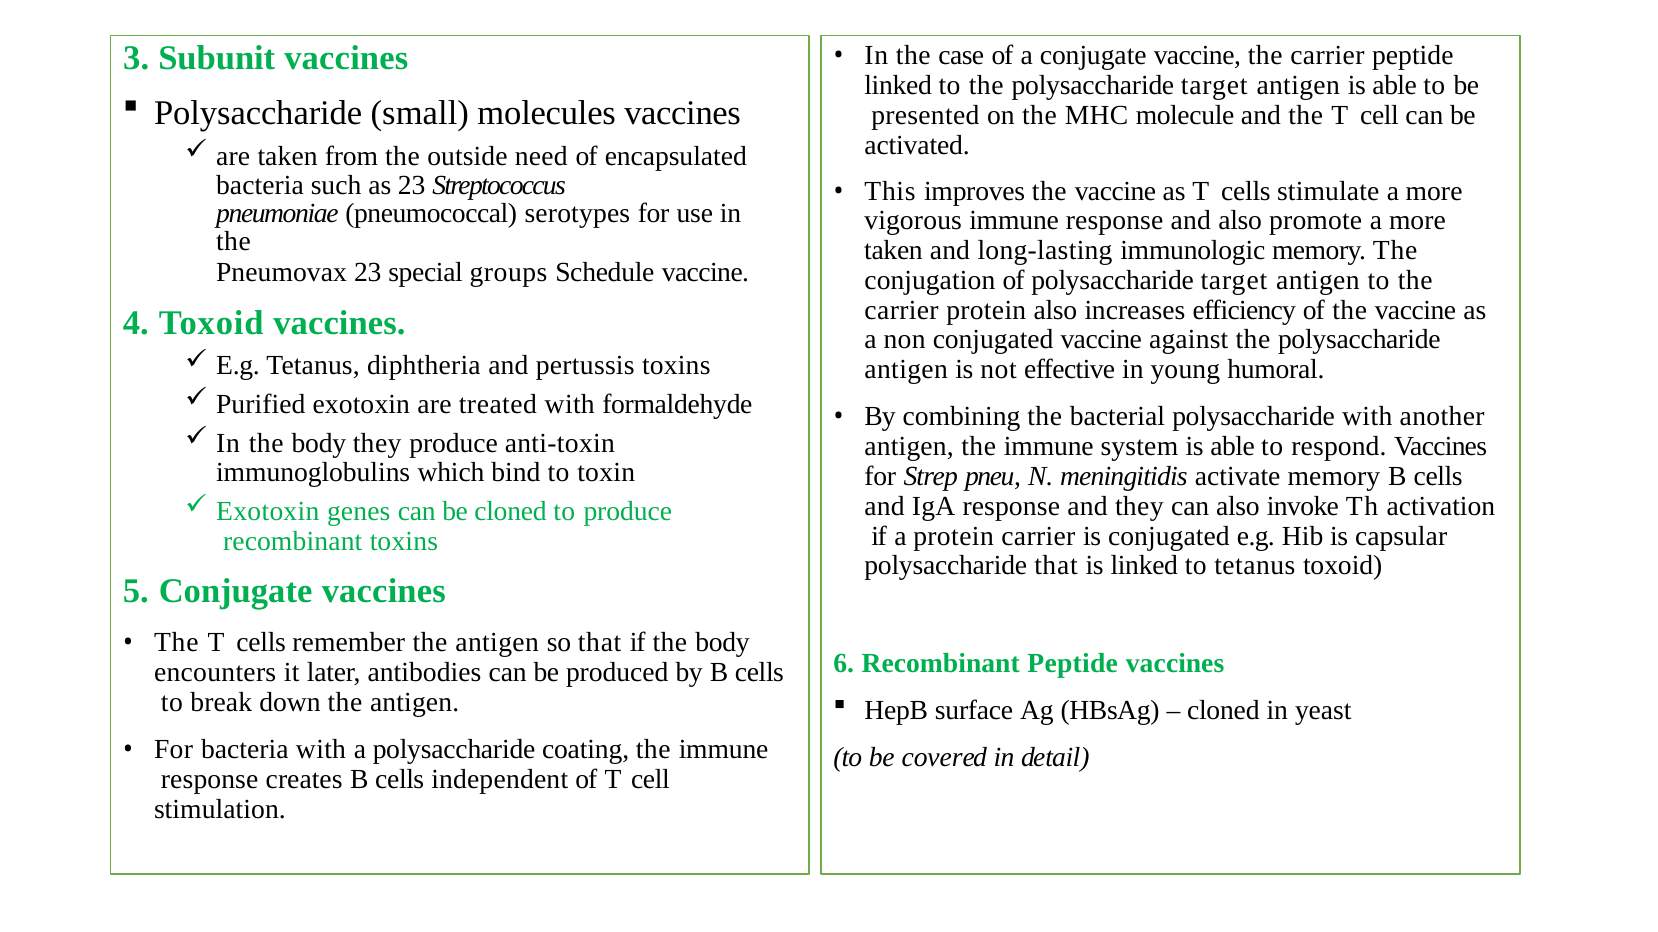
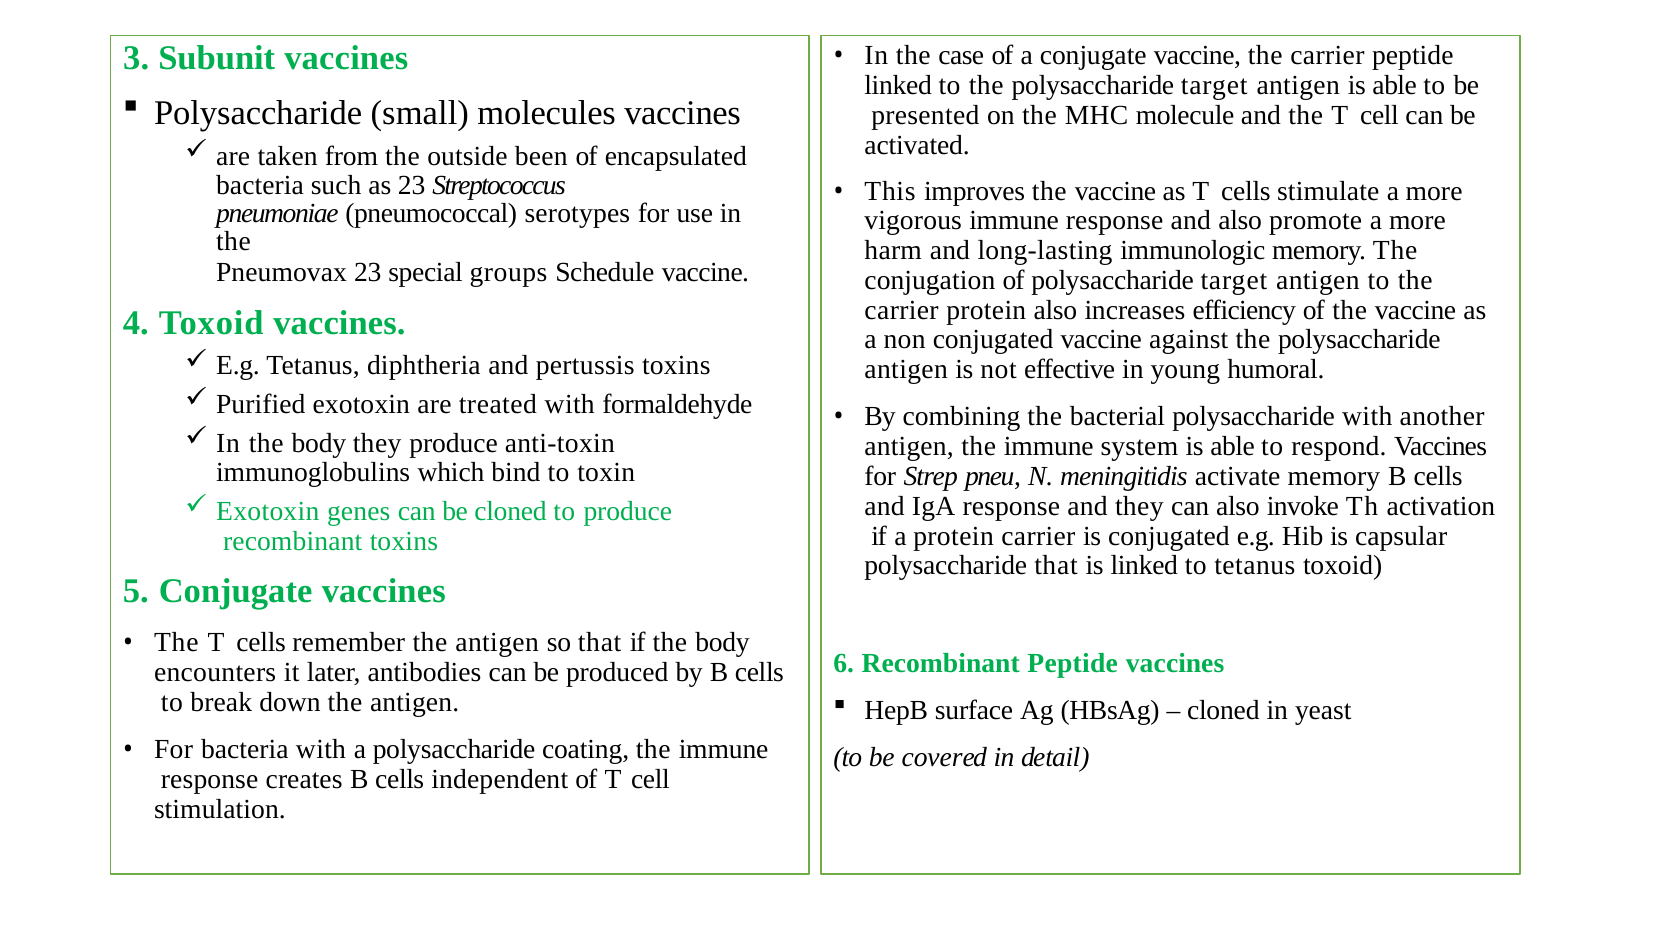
need: need -> been (541, 156)
taken: taken -> harm (893, 251)
